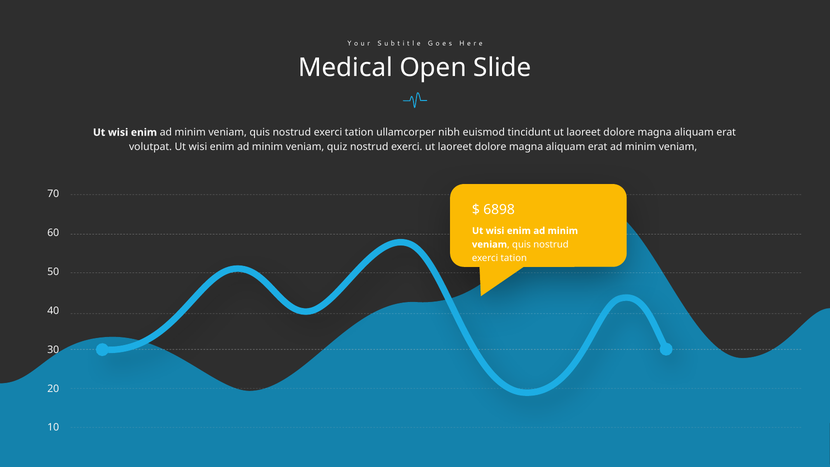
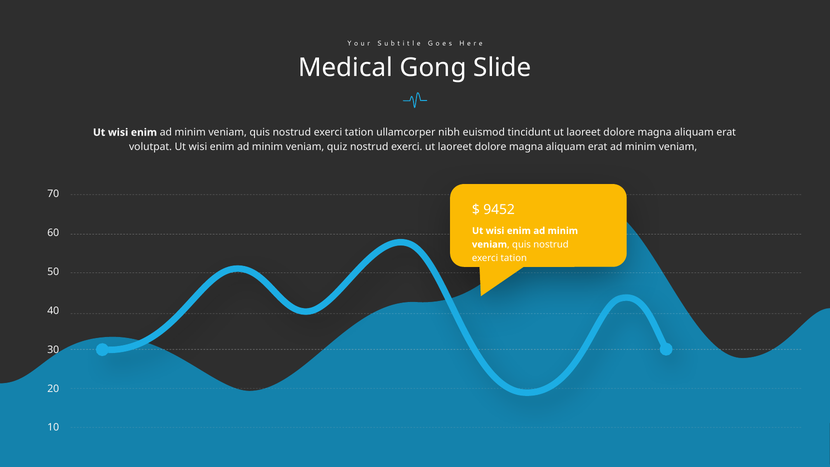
Open: Open -> Gong (433, 68)
6898: 6898 -> 9452 (499, 210)
